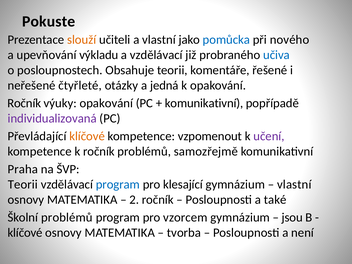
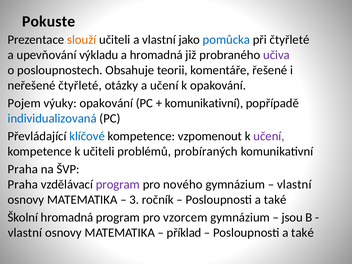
při nového: nového -> čtyřleté (290, 40)
a vzdělávací: vzdělávací -> hromadná (156, 55)
učiva colour: blue -> purple (276, 55)
a jedná: jedná -> učení (164, 85)
Ročník: Ročník -> Pojem (24, 103)
individualizovaná colour: purple -> blue (52, 118)
klíčové colour: orange -> blue (87, 136)
k ročník: ročník -> učiteli (99, 151)
samozřejmě: samozřejmě -> probíraných (206, 151)
Teorii: Teorii -> Praha (23, 185)
program colour: blue -> purple (118, 185)
klesající: klesající -> nového (183, 185)
2: 2 -> 3 (134, 200)
Školní problémů: problémů -> hromadná (67, 218)
klíčové: klíčové -> vlastní (25, 233)
tvorba: tvorba -> příklad (184, 233)
není: není -> také (303, 233)
